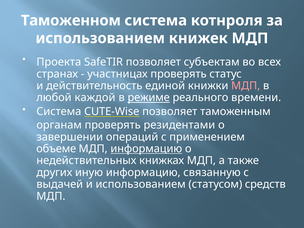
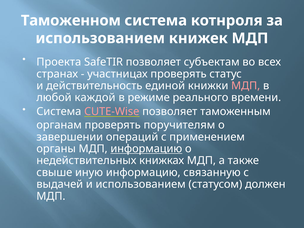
режиме underline: present -> none (149, 98)
CUTE-Wise colour: white -> pink (112, 112)
резидентами: резидентами -> поручителям (179, 125)
объеме: объеме -> органы (56, 149)
других: других -> свыше (54, 172)
средств: средств -> должен (265, 184)
